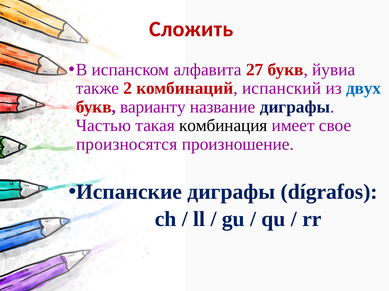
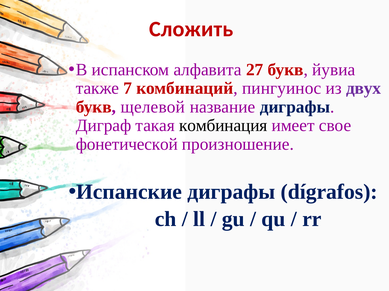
2: 2 -> 7 (128, 88)
испанский: испанский -> пингуинос (282, 88)
двух colour: blue -> purple (364, 88)
варианту: варианту -> щелевой (153, 107)
Частью: Частью -> Диграф (104, 126)
произносятся: произносятся -> фонетической (127, 145)
